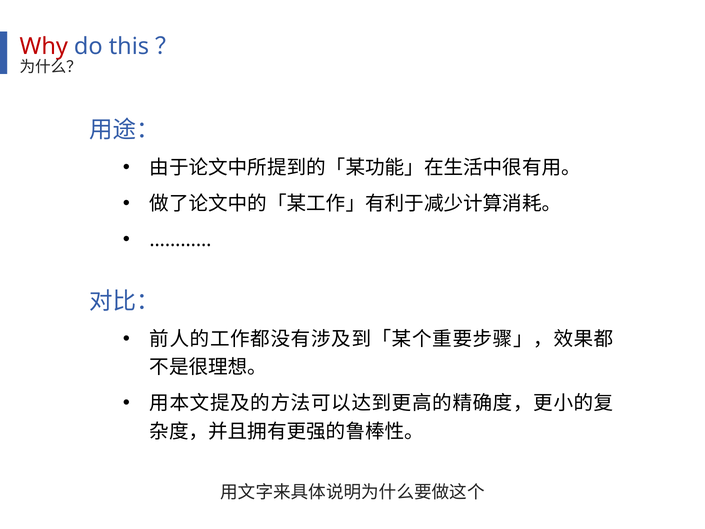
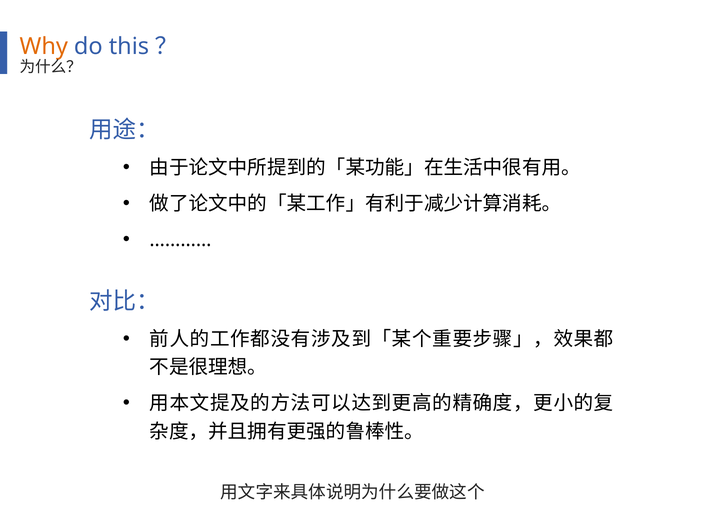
Why colour: red -> orange (44, 46)
